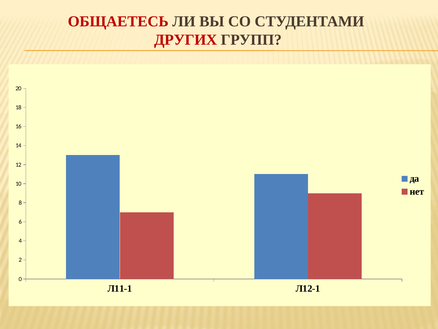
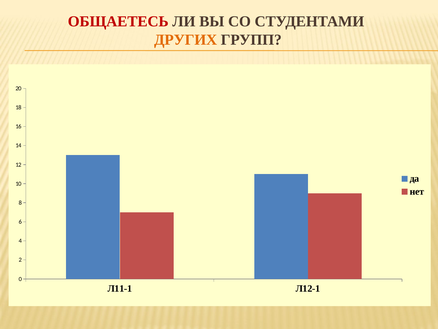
ДРУГИХ colour: red -> orange (186, 40)
